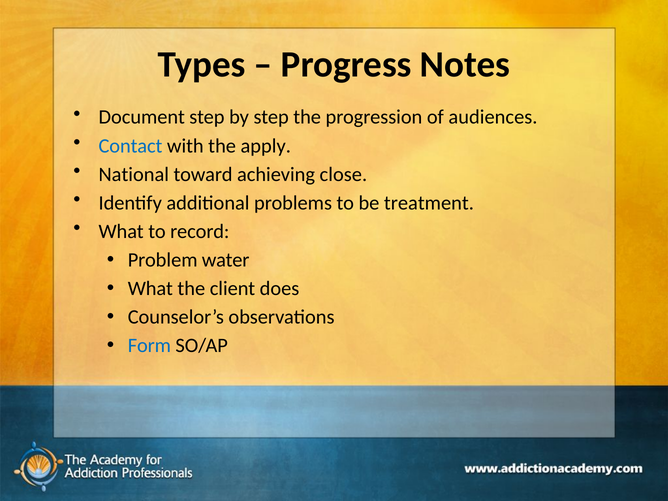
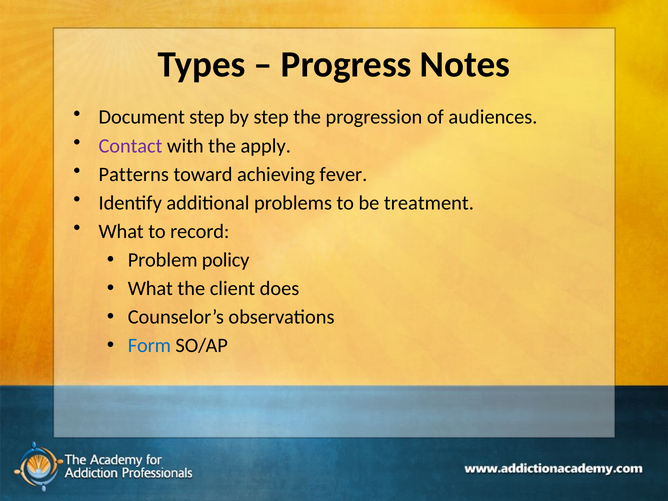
Contact colour: blue -> purple (130, 146)
National: National -> Patterns (134, 174)
close: close -> fever (343, 174)
water: water -> policy (226, 260)
